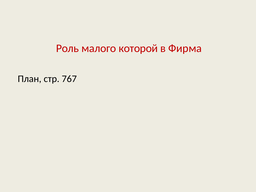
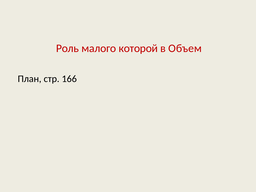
Фирма: Фирма -> Объем (185, 48)
767: 767 -> 166 (69, 79)
